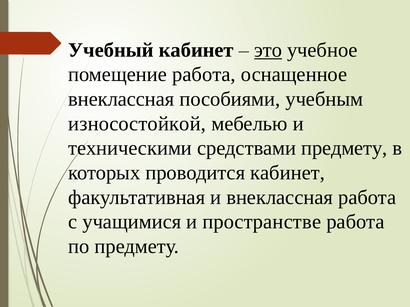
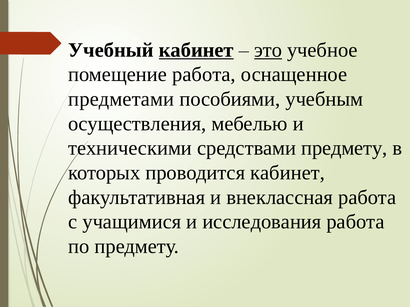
кабинет underline: none -> present (196, 50)
внеклассная: внеклассная -> предметами (121, 99)
износостойкой: износостойкой -> осуществления (137, 124)
пространстве: пространстве -> исследования (262, 222)
